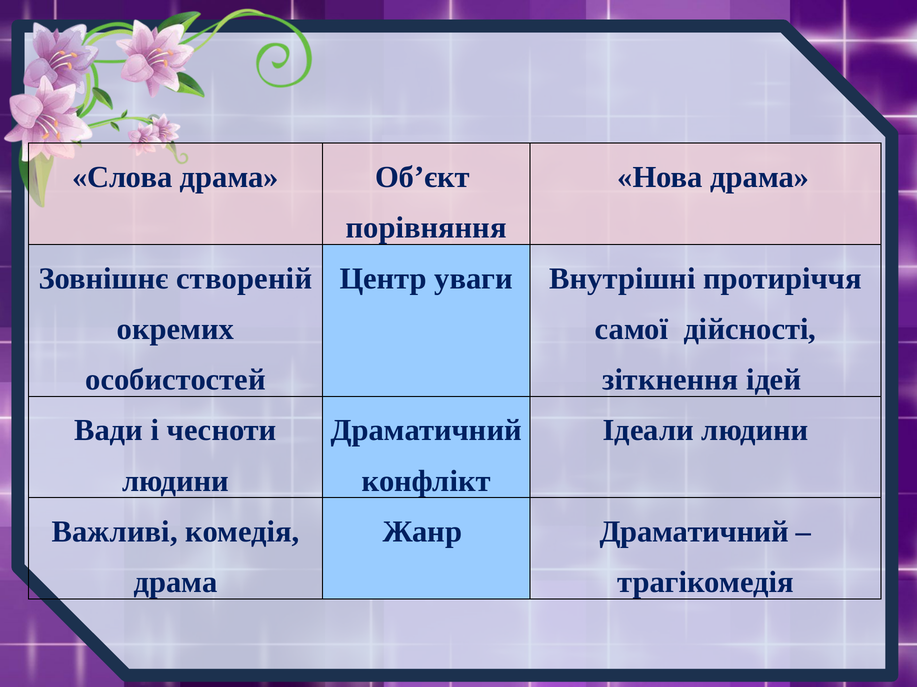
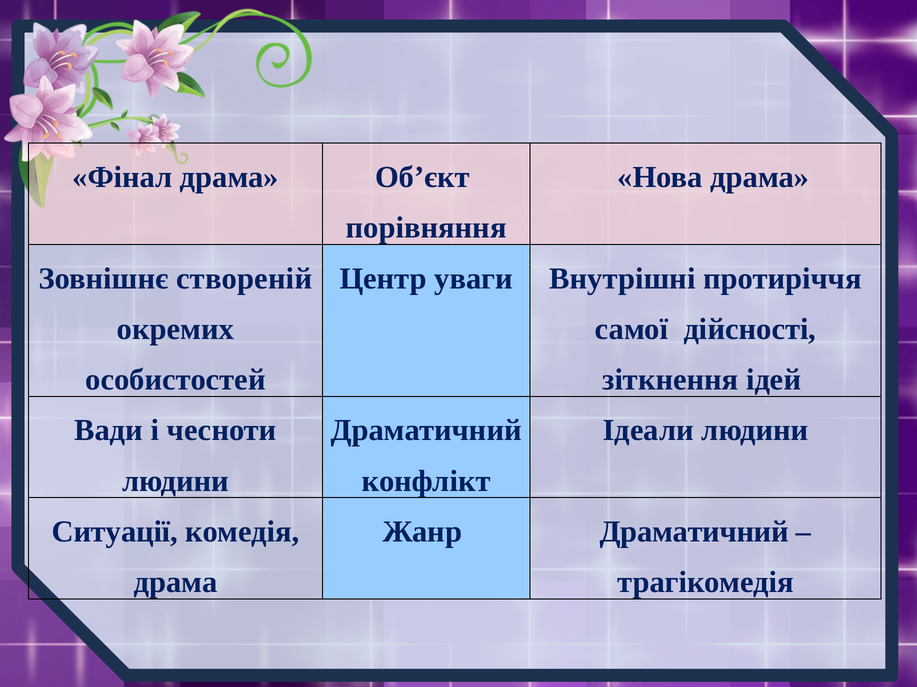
Слова: Слова -> Фінал (122, 177)
Важливі: Важливі -> Ситуації (115, 532)
